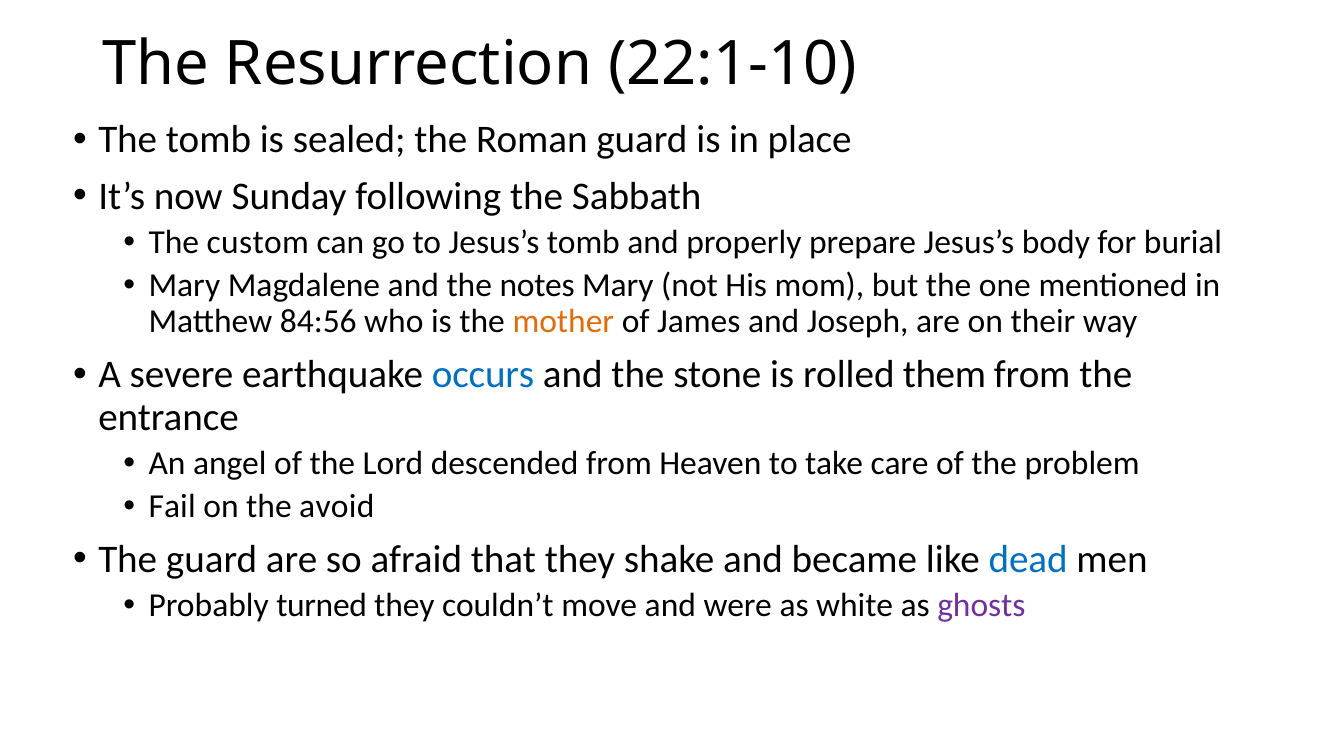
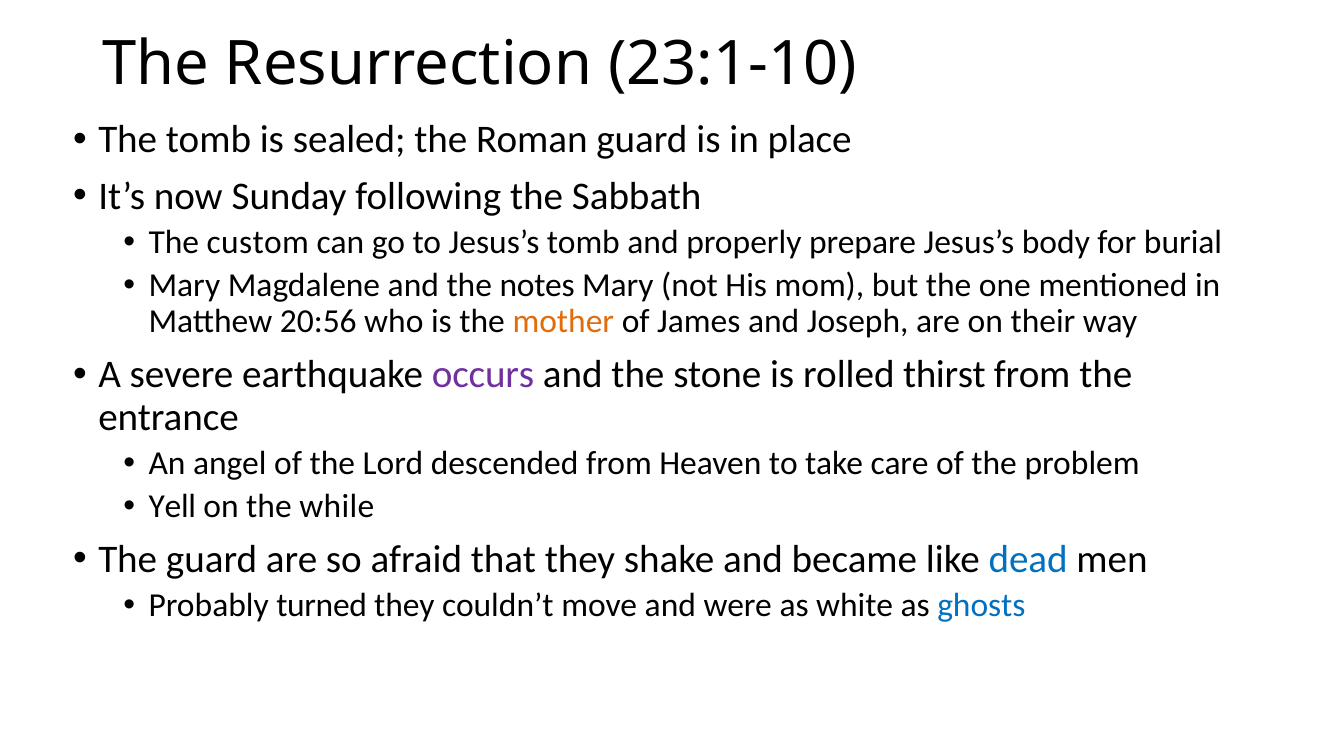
22:1-10: 22:1-10 -> 23:1-10 (732, 64)
84:56: 84:56 -> 20:56 (318, 322)
occurs colour: blue -> purple (483, 375)
them: them -> thirst (944, 375)
Fail: Fail -> Yell (172, 507)
avoid: avoid -> while (337, 507)
ghosts colour: purple -> blue (981, 606)
